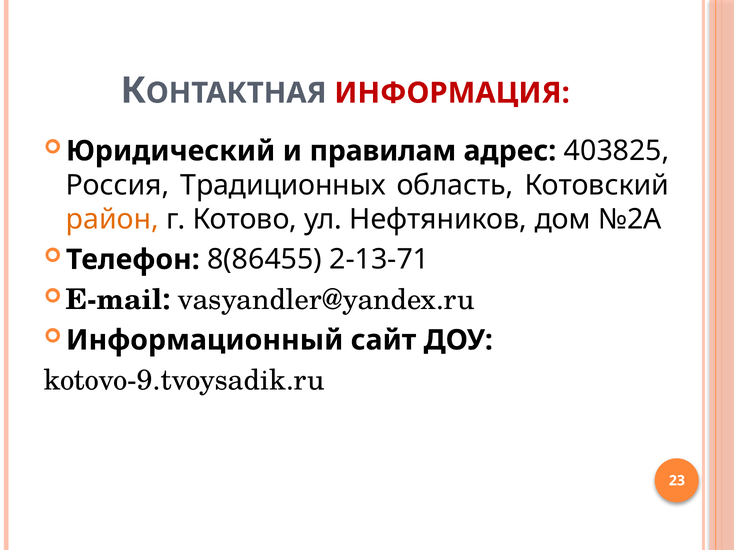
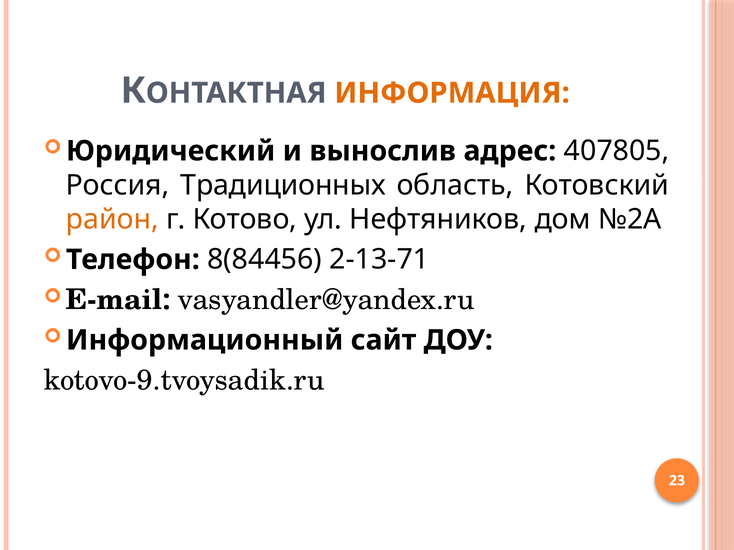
ИНФОРМАЦИЯ colour: red -> orange (452, 93)
правилам: правилам -> вынослив (383, 151)
403825: 403825 -> 407805 (617, 151)
8(86455: 8(86455 -> 8(84456 (265, 260)
